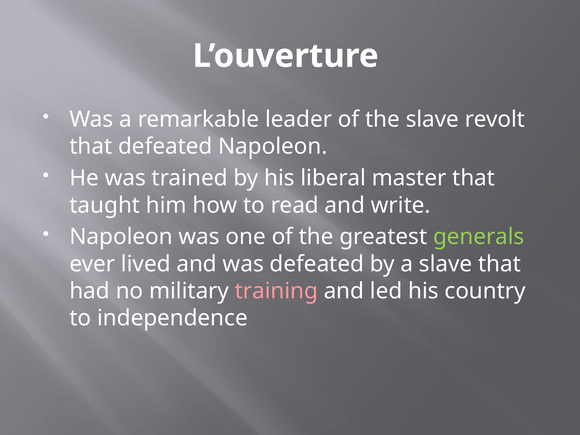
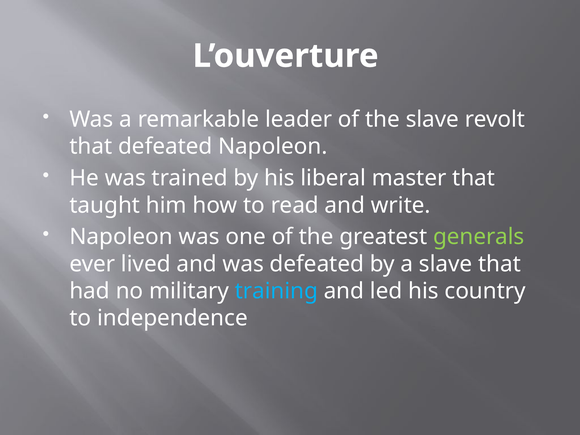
training colour: pink -> light blue (276, 291)
